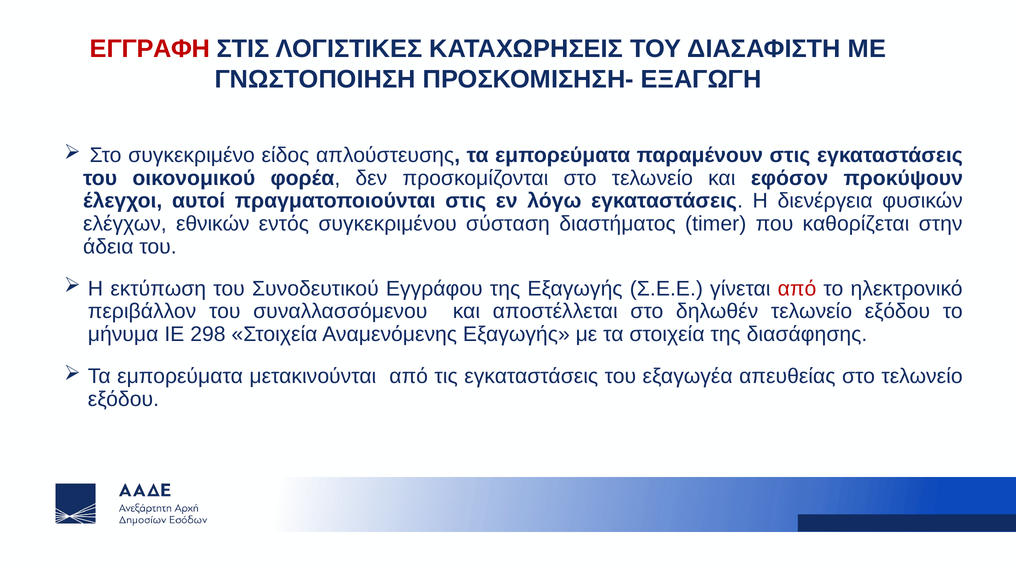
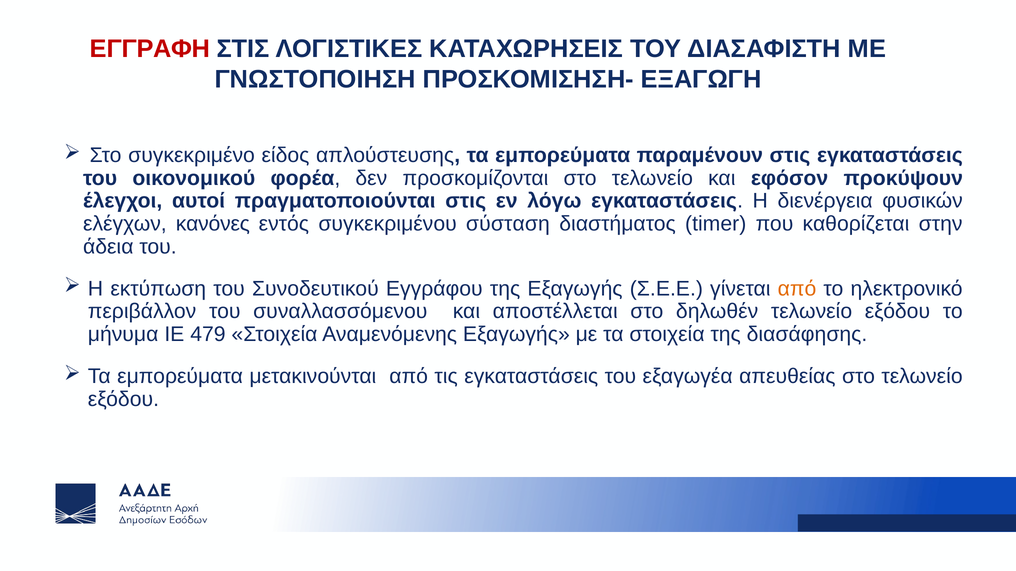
εθνικών: εθνικών -> κανόνες (213, 224)
από colour: red -> orange (797, 289)
298: 298 -> 479 (208, 335)
